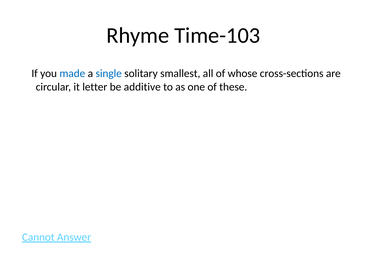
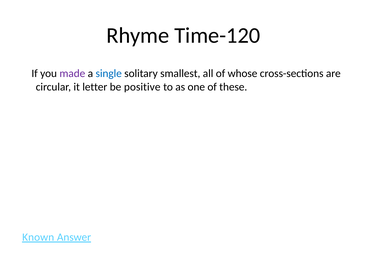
Time-103: Time-103 -> Time-120 (217, 36)
made colour: blue -> purple (72, 74)
additive: additive -> positive (142, 87)
Cannot: Cannot -> Known (38, 237)
